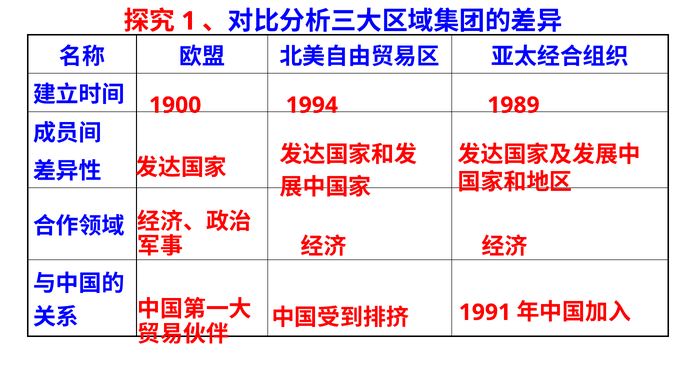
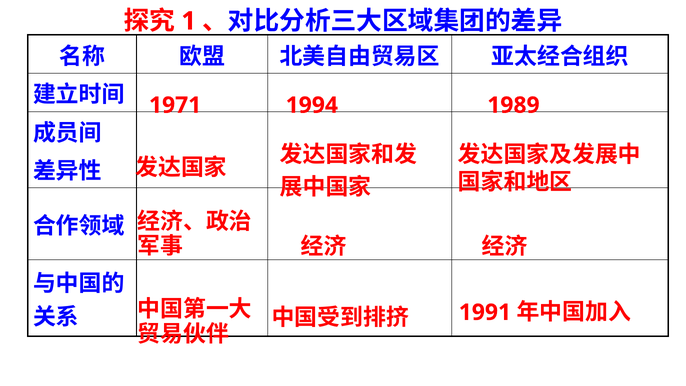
1900: 1900 -> 1971 (175, 105)
